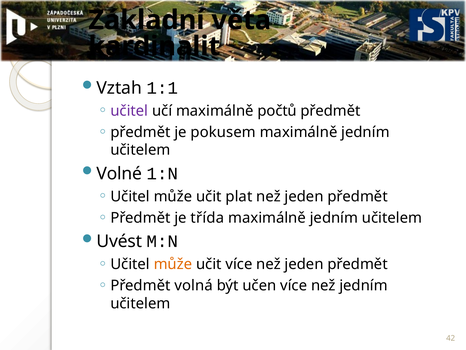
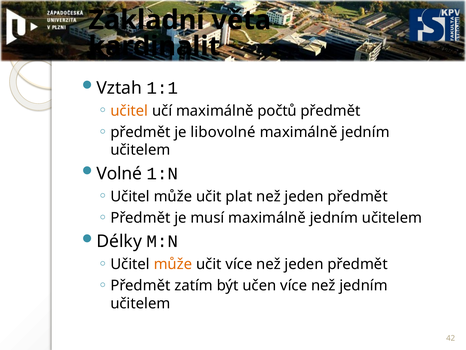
učitel colour: purple -> orange (129, 111)
pokusem: pokusem -> libovolné (223, 132)
třída: třída -> musí (207, 218)
Uvést: Uvést -> Délky (119, 241)
volná: volná -> zatím (194, 285)
